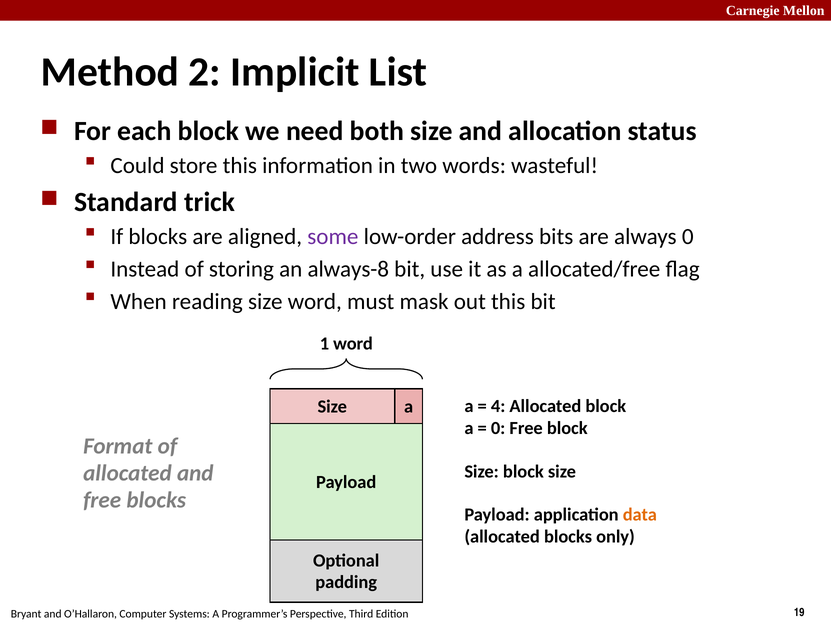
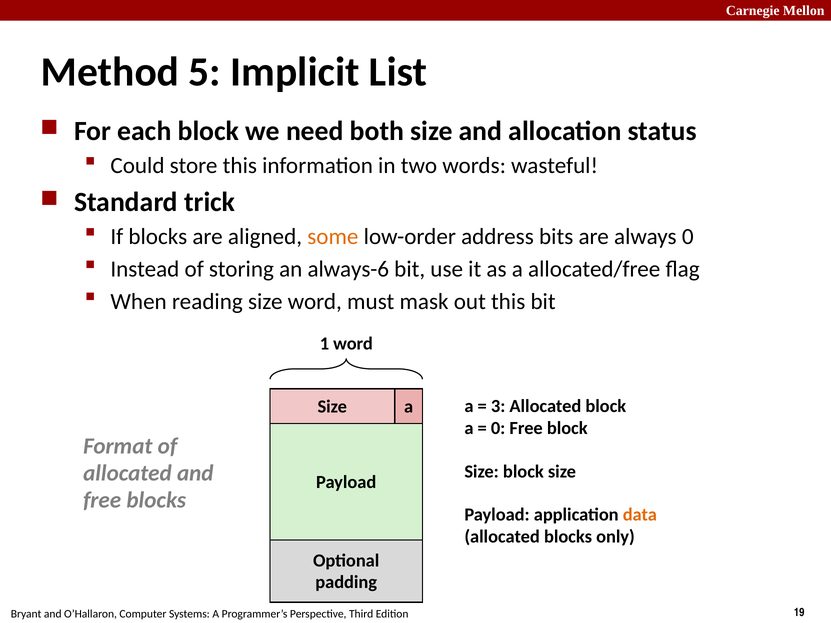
2: 2 -> 5 (205, 72)
some colour: purple -> orange (333, 237)
always-8: always-8 -> always-6 (348, 269)
4: 4 -> 3 (498, 407)
